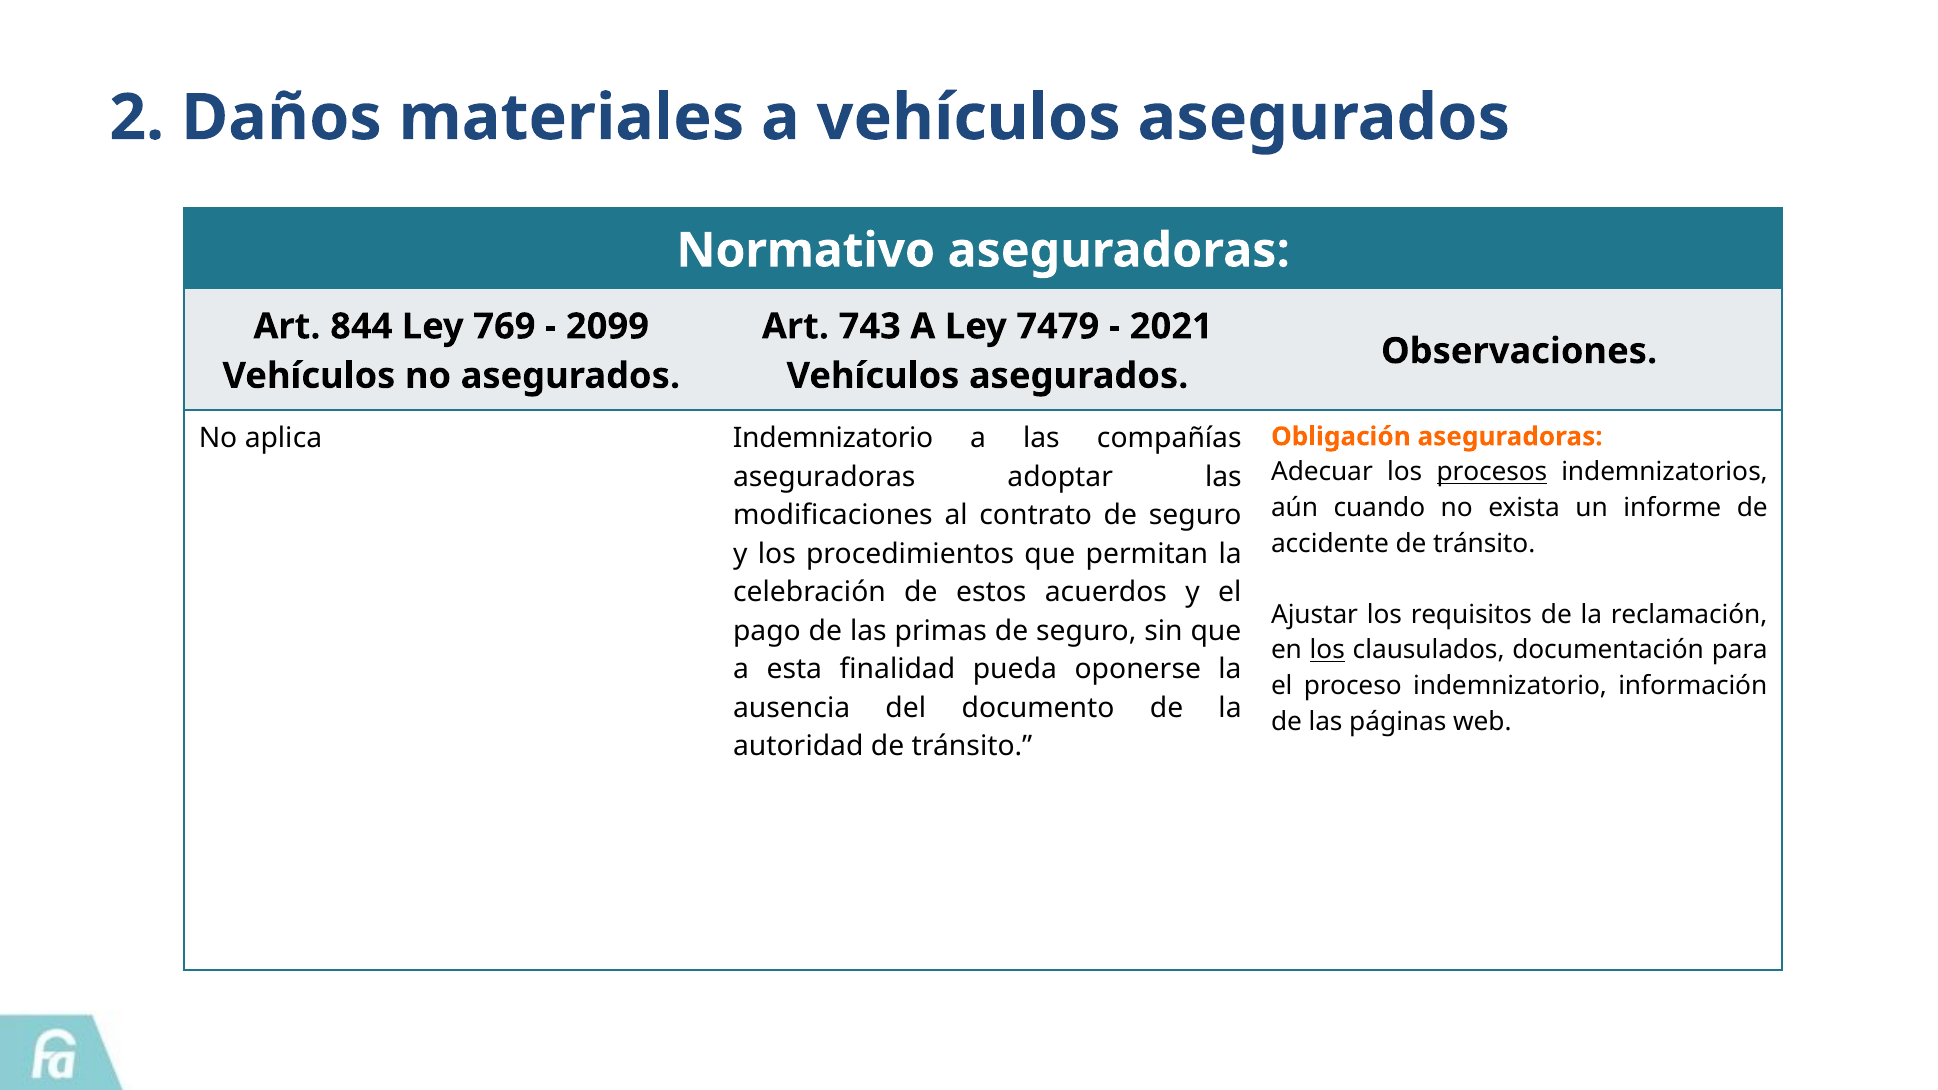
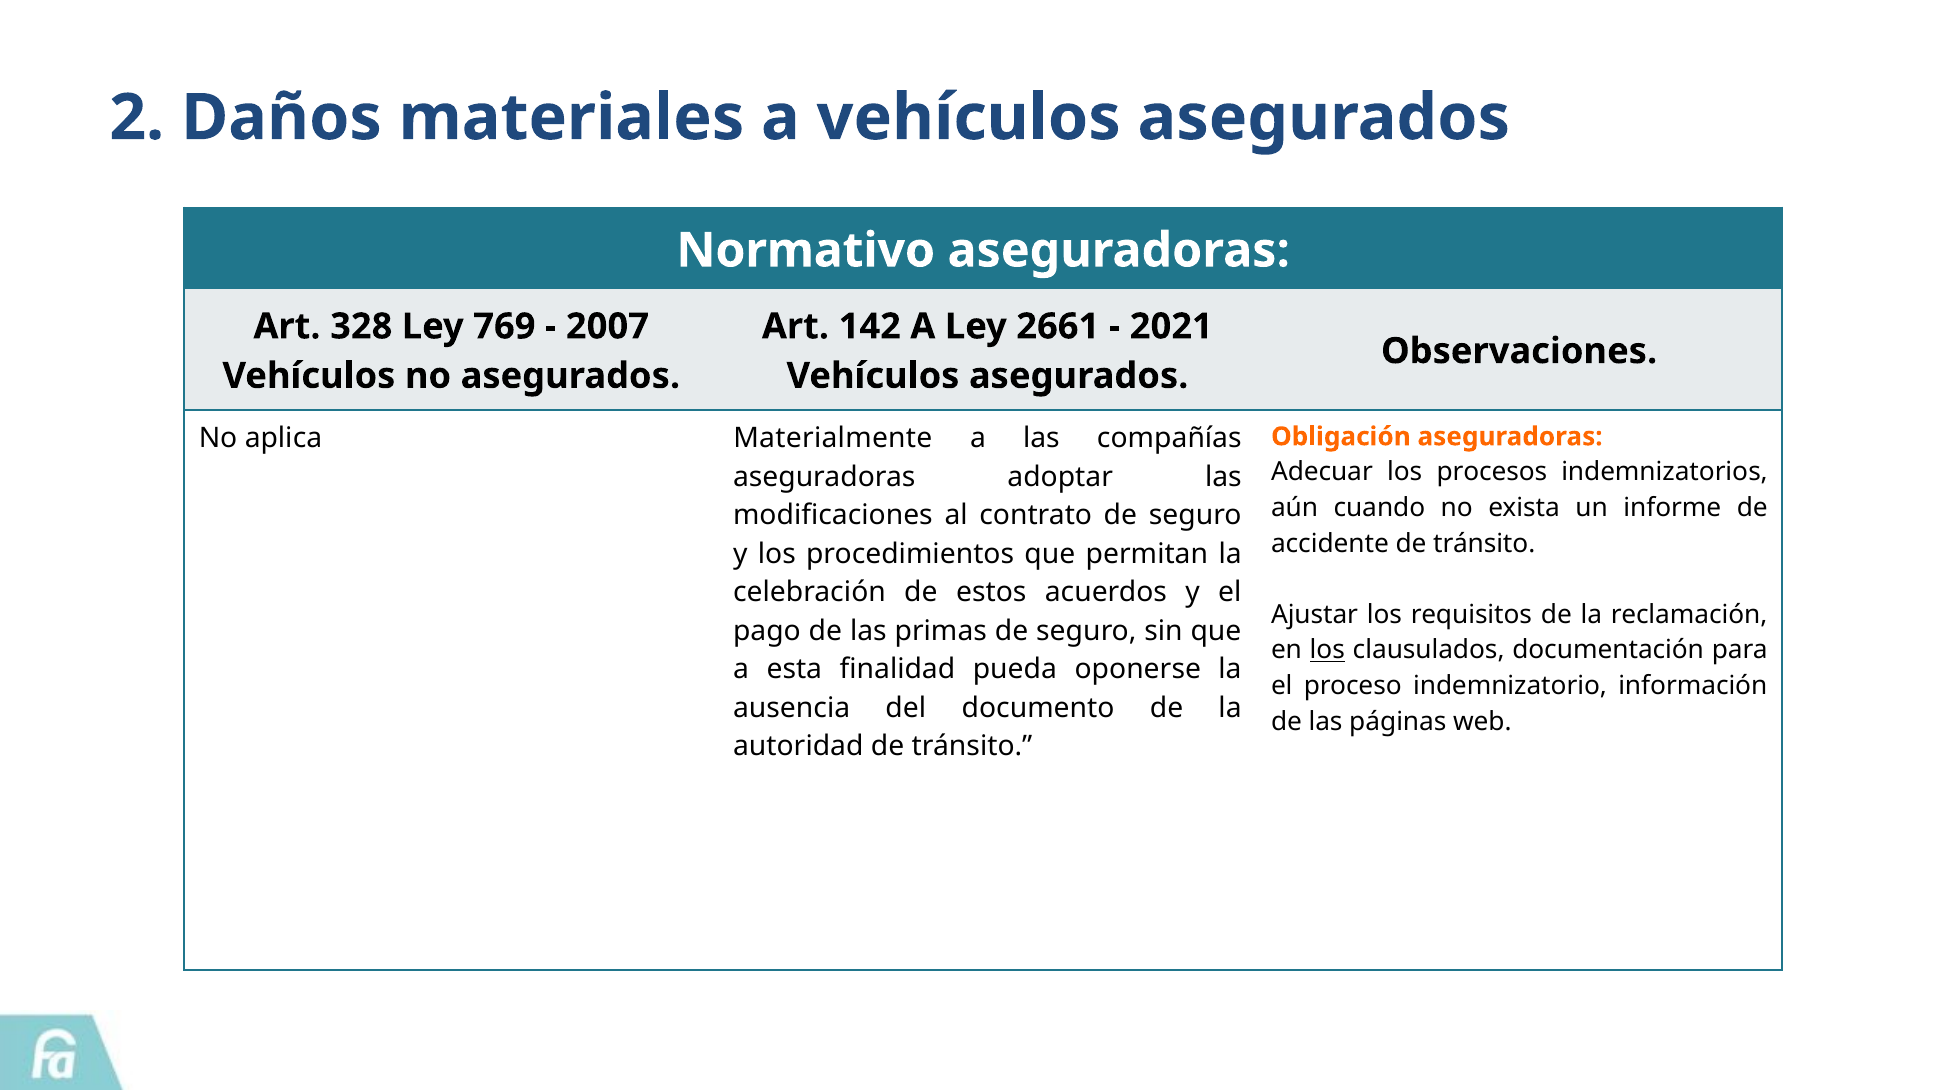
844: 844 -> 328 (361, 326)
2099: 2099 -> 2007 (607, 326)
743: 743 -> 142 (870, 326)
7479: 7479 -> 2661 (1058, 326)
aplica Indemnizatorio: Indemnizatorio -> Materialmente (833, 438)
procesos underline: present -> none (1492, 472)
